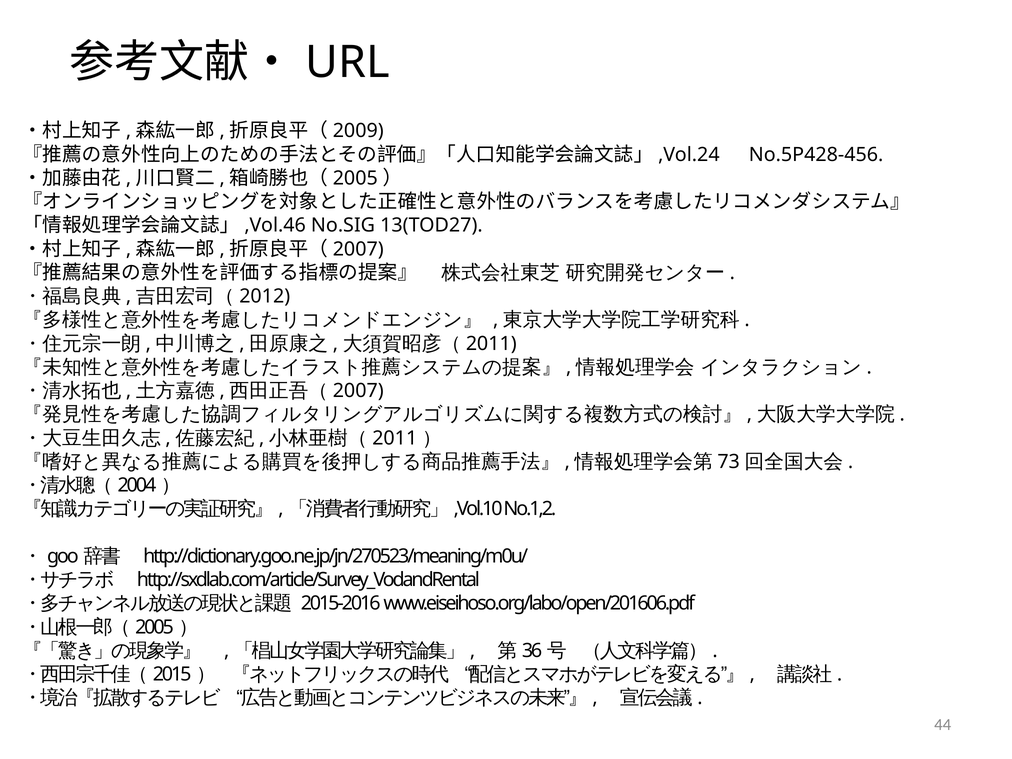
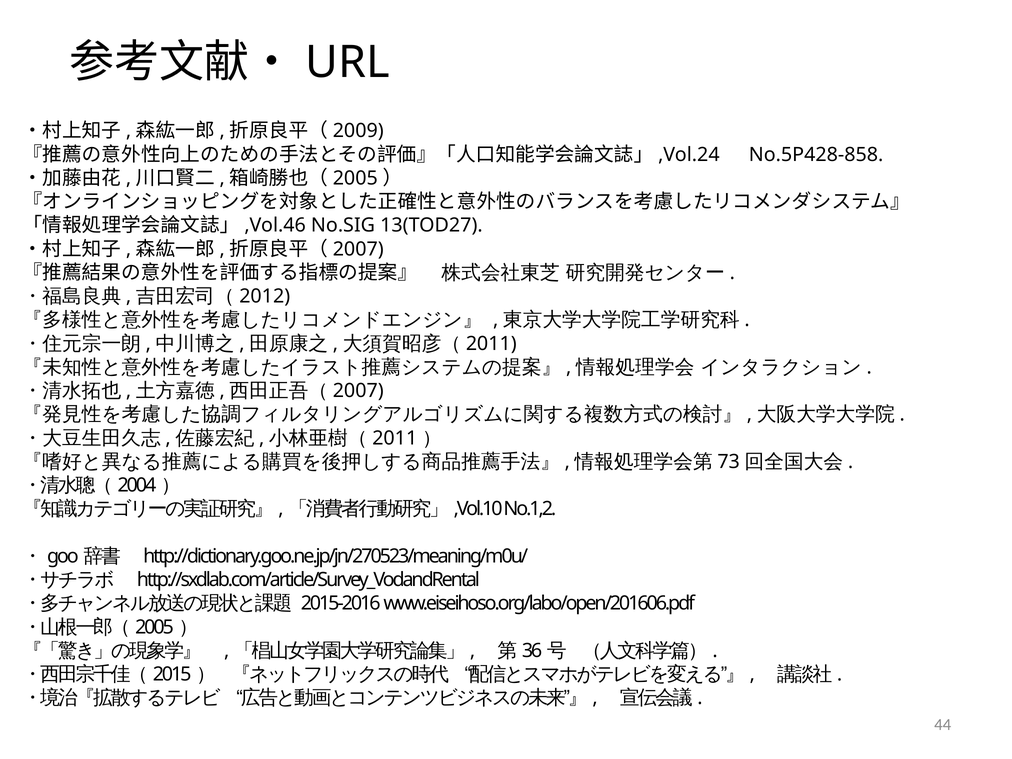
No.5P428-456: No.5P428-456 -> No.5P428-858 (816, 155)
